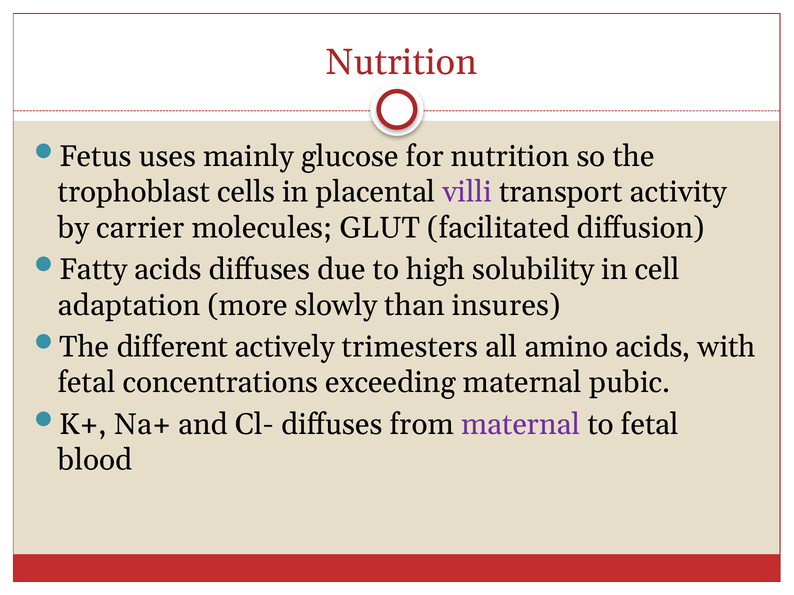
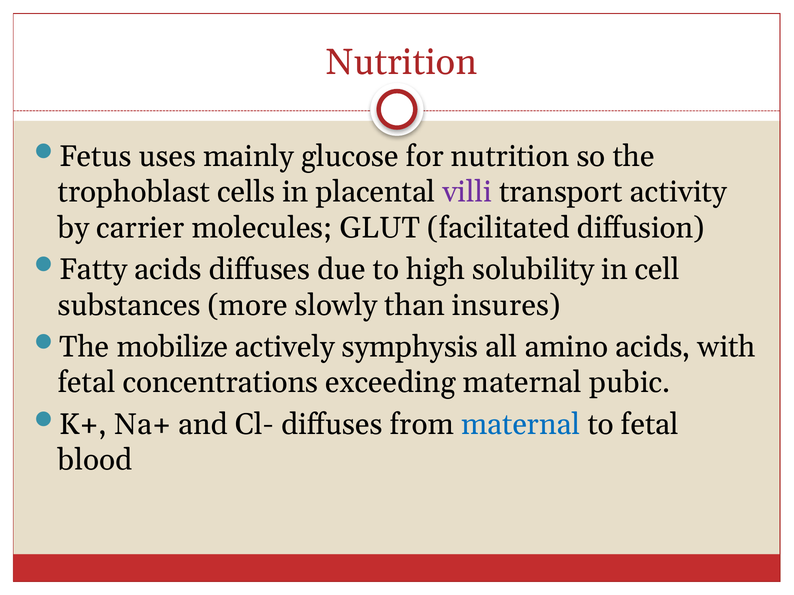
adaptation: adaptation -> substances (129, 305)
different: different -> mobilize (172, 347)
trimesters: trimesters -> symphysis (410, 347)
maternal colour: purple -> blue (521, 425)
